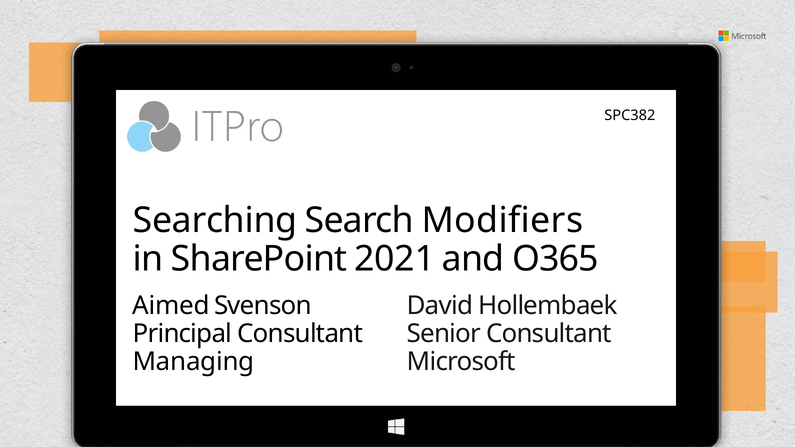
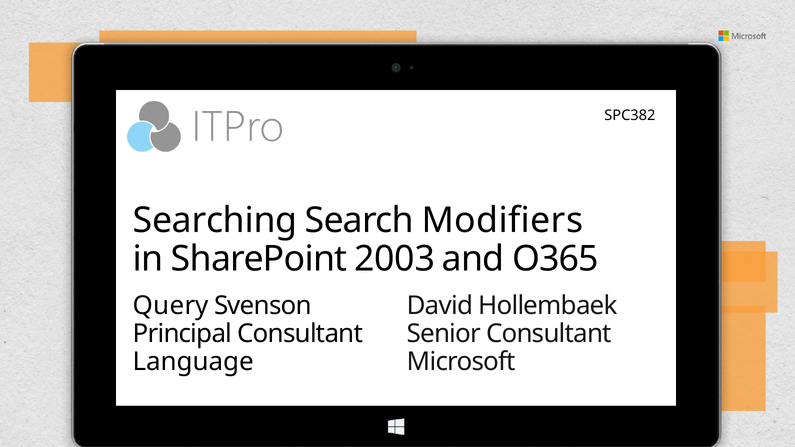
2021: 2021 -> 2003 (395, 259)
Aimed: Aimed -> Query (171, 306)
Managing: Managing -> Language (193, 362)
